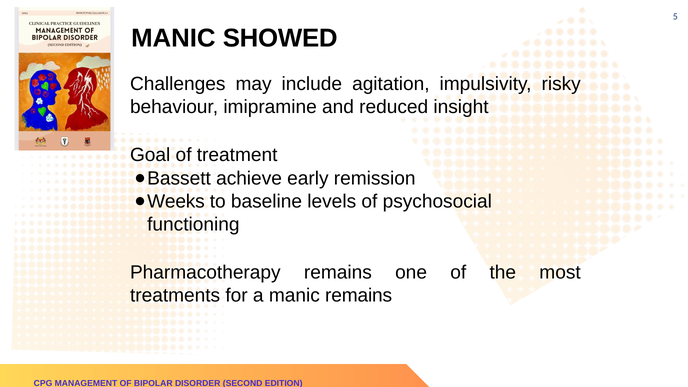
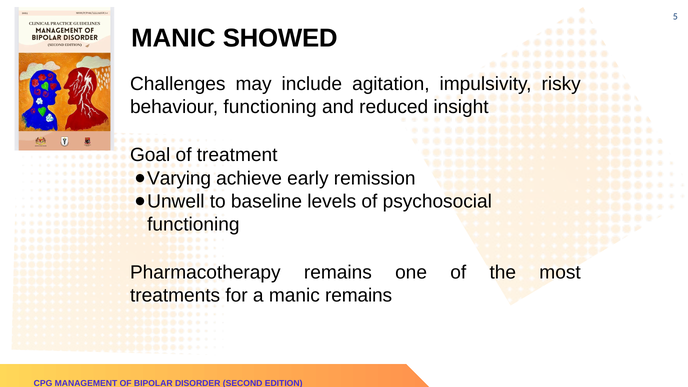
behaviour imipramine: imipramine -> functioning (270, 107)
Bassett: Bassett -> Varying (179, 179)
Weeks: Weeks -> Unwell (176, 202)
